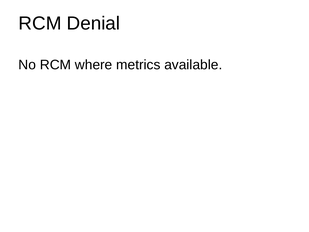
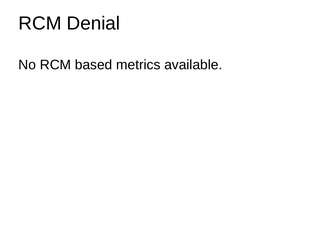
where: where -> based (94, 65)
